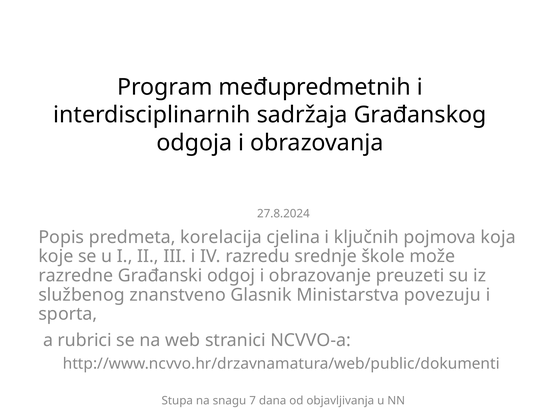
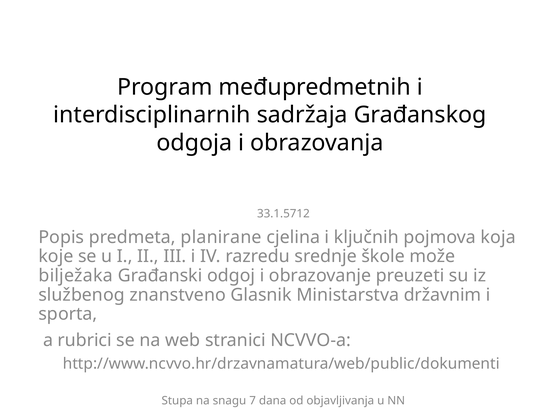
27.8.2024: 27.8.2024 -> 33.1.5712 (283, 214)
korelacija: korelacija -> planirane (221, 237)
razredne: razredne -> bilježaka (76, 276)
povezuju: povezuju -> državnim (442, 295)
